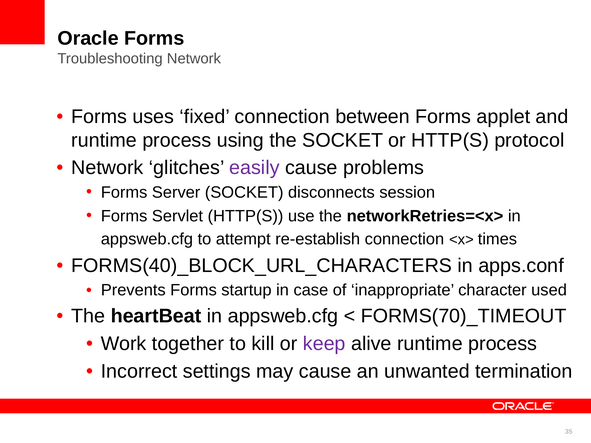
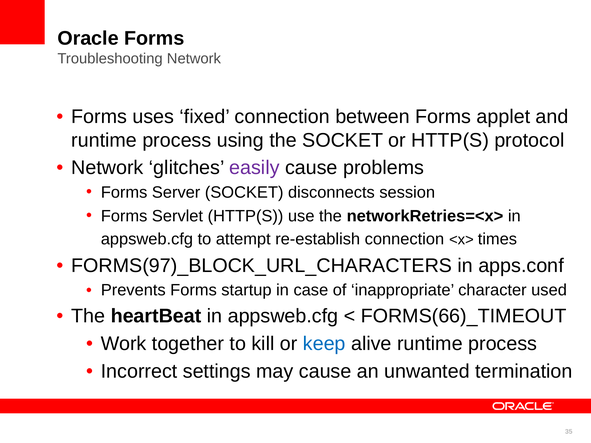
FORMS(40)_BLOCK_URL_CHARACTERS: FORMS(40)_BLOCK_URL_CHARACTERS -> FORMS(97)_BLOCK_URL_CHARACTERS (262, 266)
FORMS(70)_TIMEOUT: FORMS(70)_TIMEOUT -> FORMS(66)_TIMEOUT (464, 316)
keep colour: purple -> blue (324, 344)
